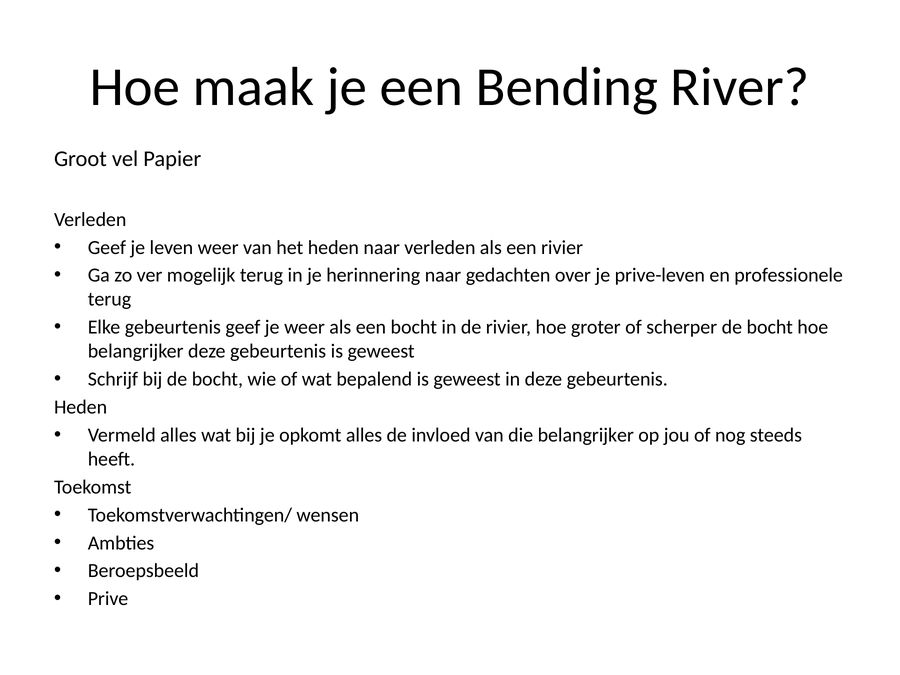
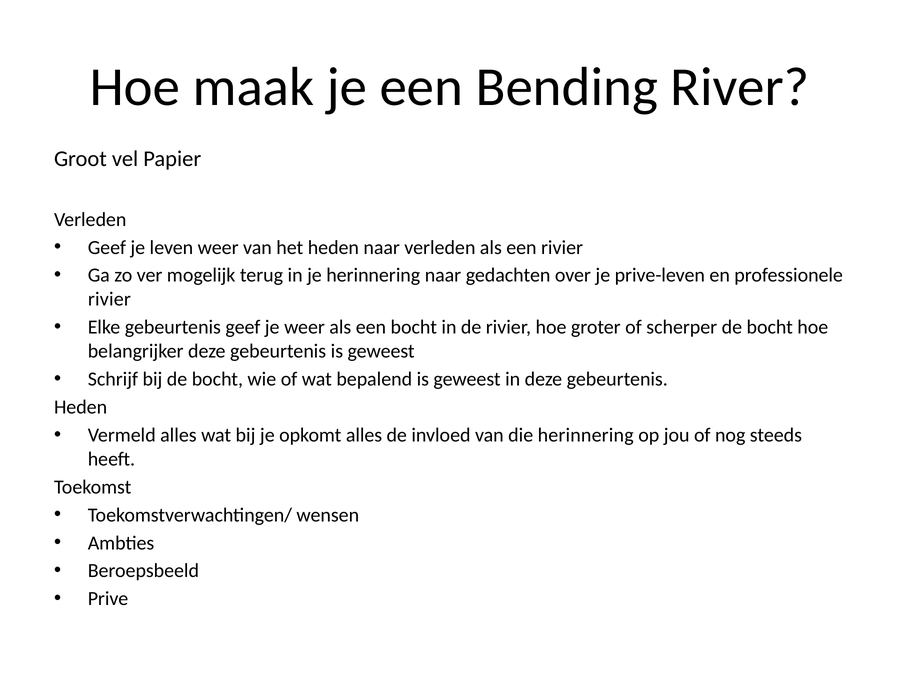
terug: terug -> rivier (109, 299)
die belangrijker: belangrijker -> herinnering (586, 435)
